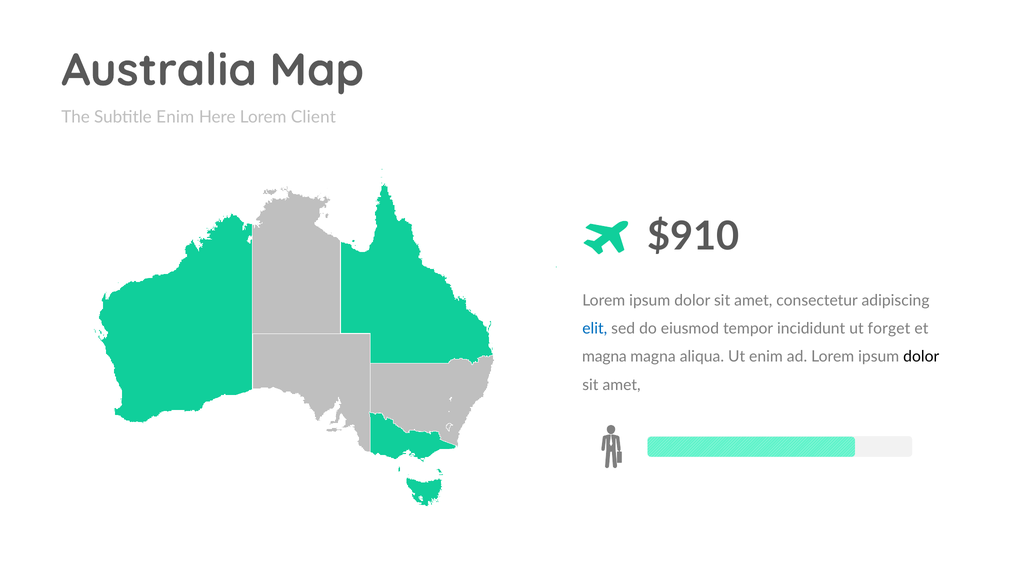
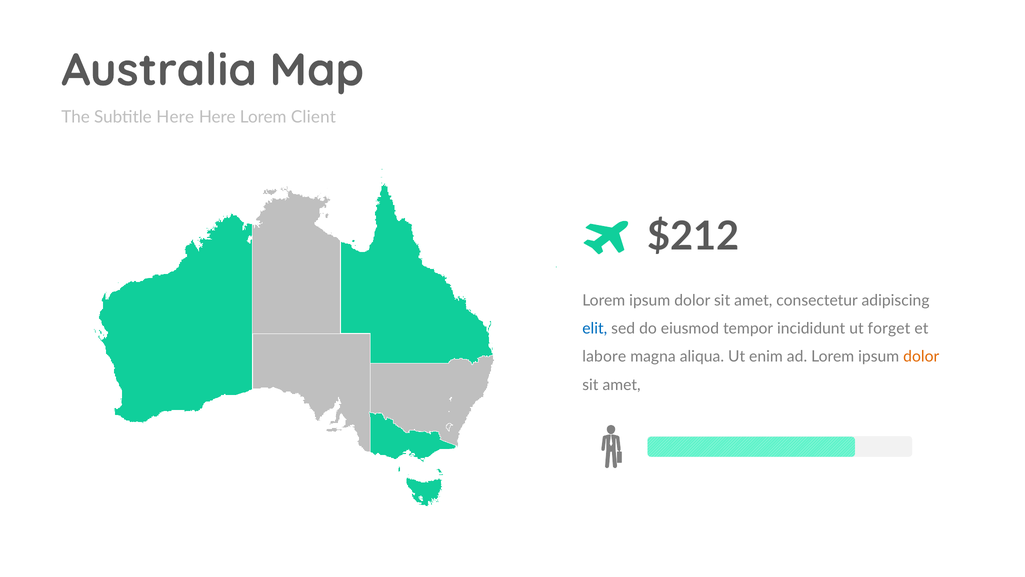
Subtitle Enim: Enim -> Here (175, 117)
$910: $910 -> $212 (693, 236)
magna: magna -> labore (604, 357)
dolor colour: black -> orange (921, 357)
